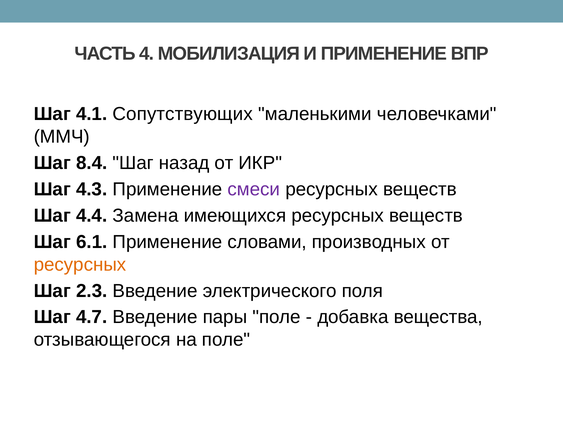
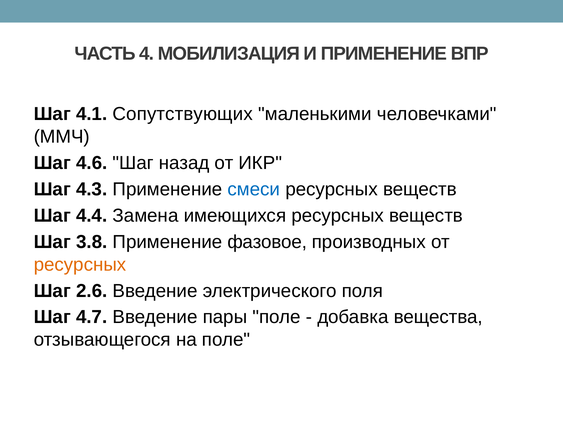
8.4: 8.4 -> 4.6 (92, 163)
смеси colour: purple -> blue (254, 189)
6.1: 6.1 -> 3.8 (92, 242)
словами: словами -> фазовое (267, 242)
2.3: 2.3 -> 2.6 (92, 290)
